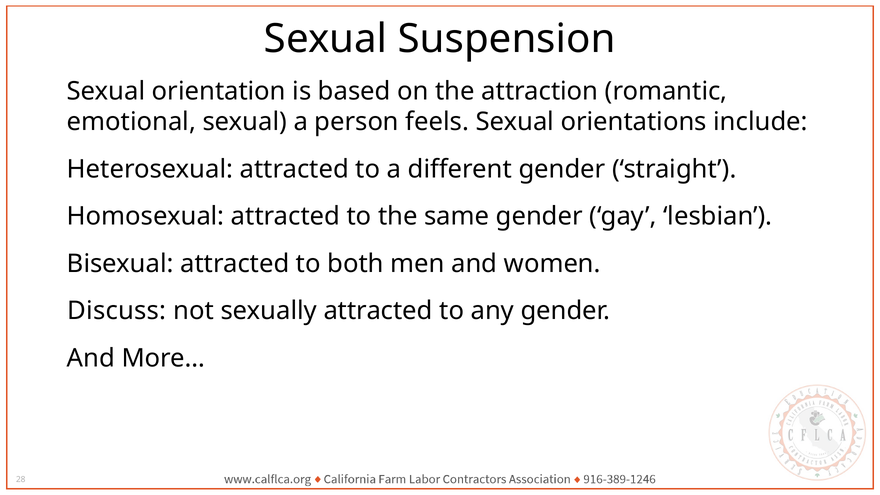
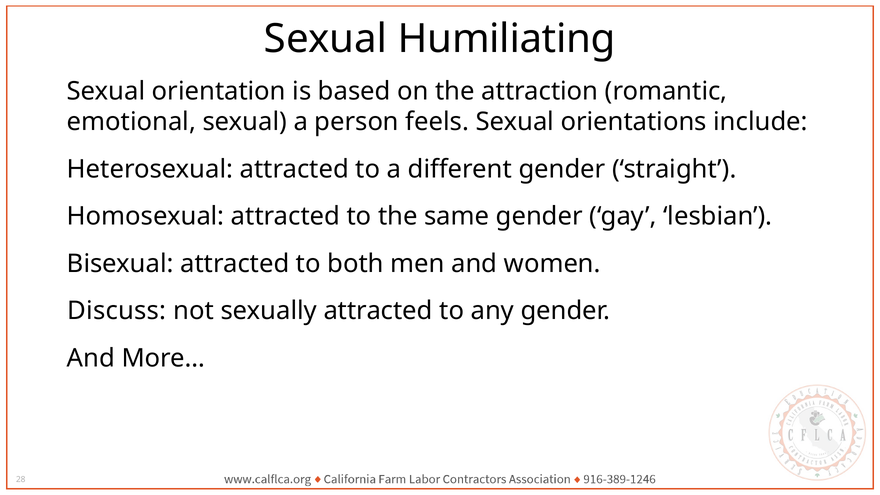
Suspension: Suspension -> Humiliating (507, 39)
